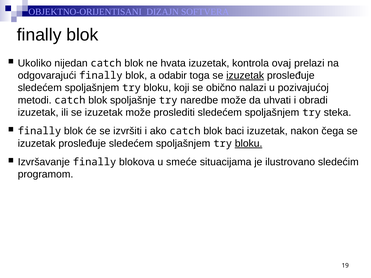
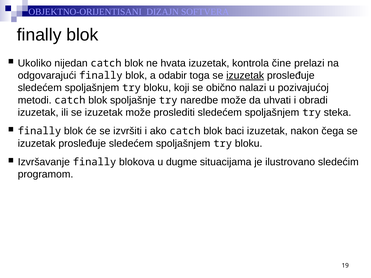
ovaj: ovaj -> čine (281, 63)
bloku underline: present -> none (249, 144)
smeće: smeće -> dugme (182, 162)
